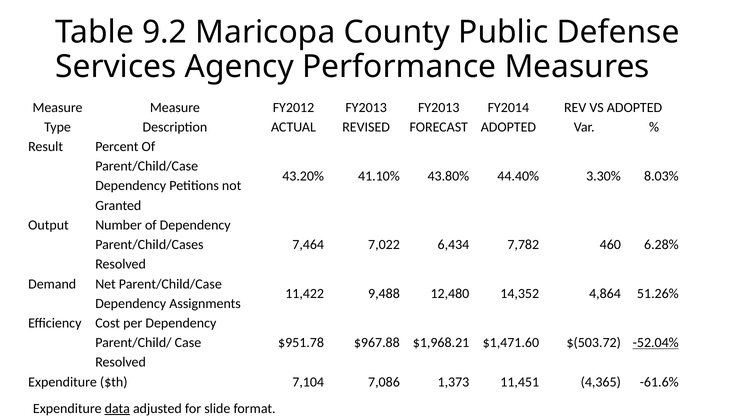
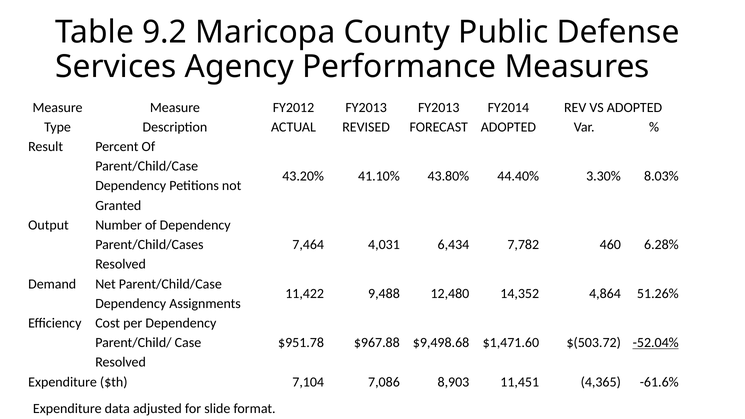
7,022: 7,022 -> 4,031 (384, 245)
$1,968.21: $1,968.21 -> $9,498.68 (441, 343)
1,373: 1,373 -> 8,903 (453, 382)
data underline: present -> none (117, 409)
